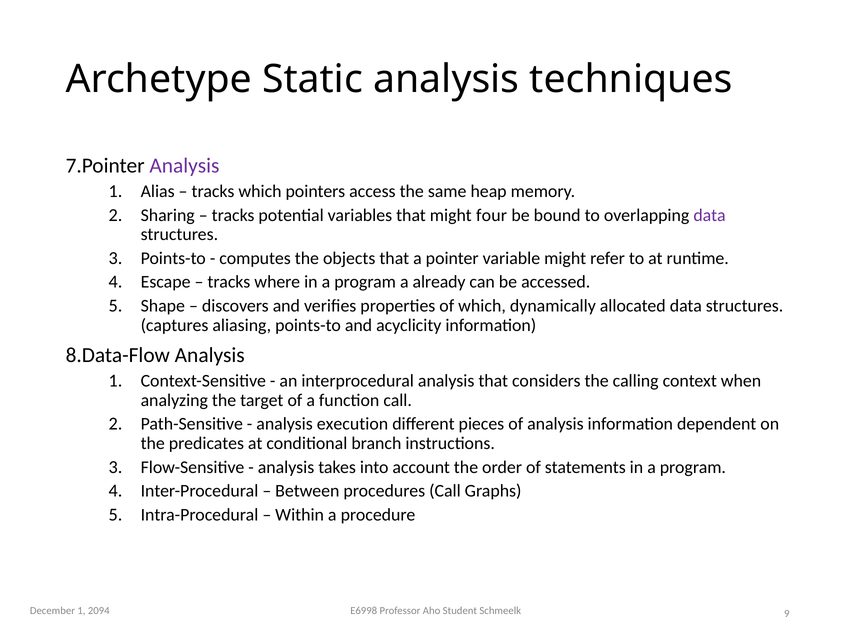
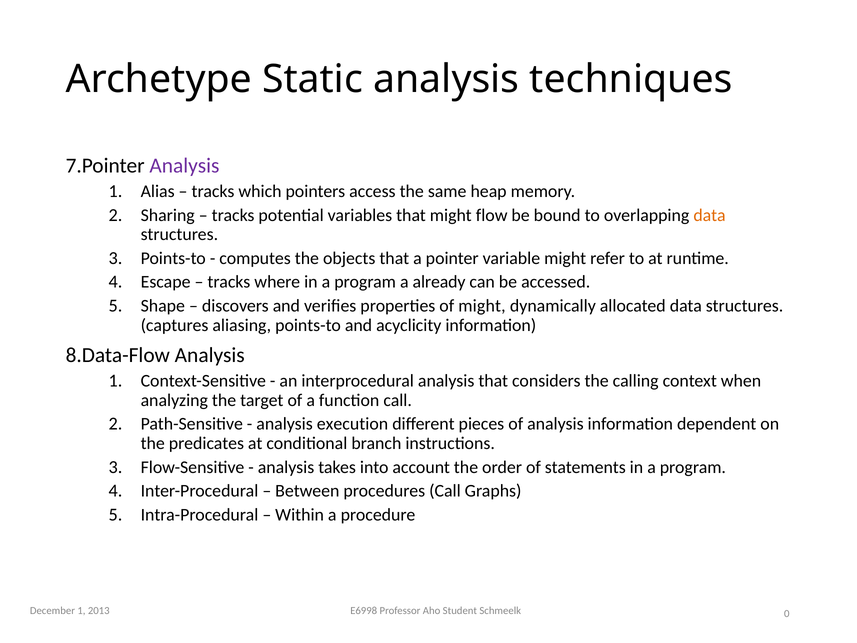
four: four -> flow (492, 215)
data colour: purple -> orange (710, 215)
of which: which -> might (482, 306)
2094: 2094 -> 2013 (99, 611)
9: 9 -> 0 (787, 614)
